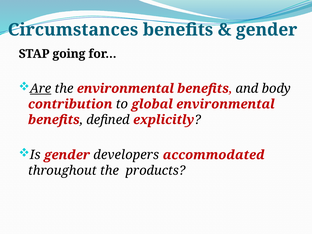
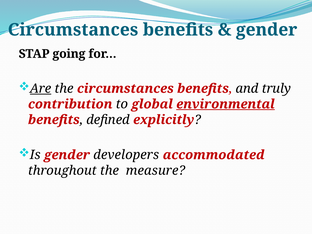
the environmental: environmental -> circumstances (125, 89)
body: body -> truly (276, 89)
environmental underline: none -> present (226, 104)
products: products -> measure (156, 171)
